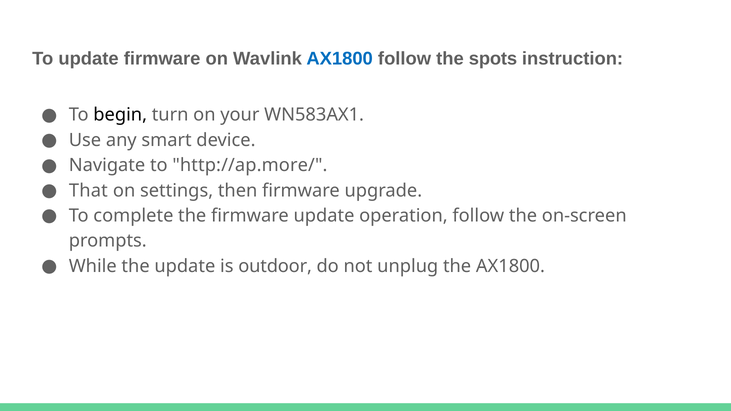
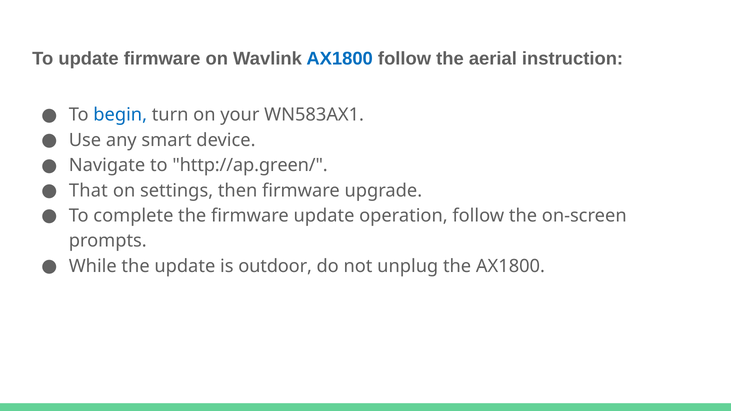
spots: spots -> aerial (493, 59)
begin colour: black -> blue (120, 115)
http://ap.more/: http://ap.more/ -> http://ap.green/ (250, 165)
